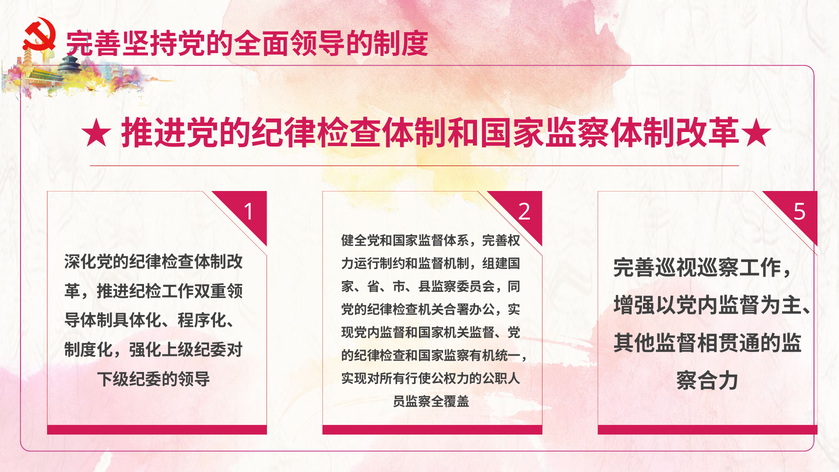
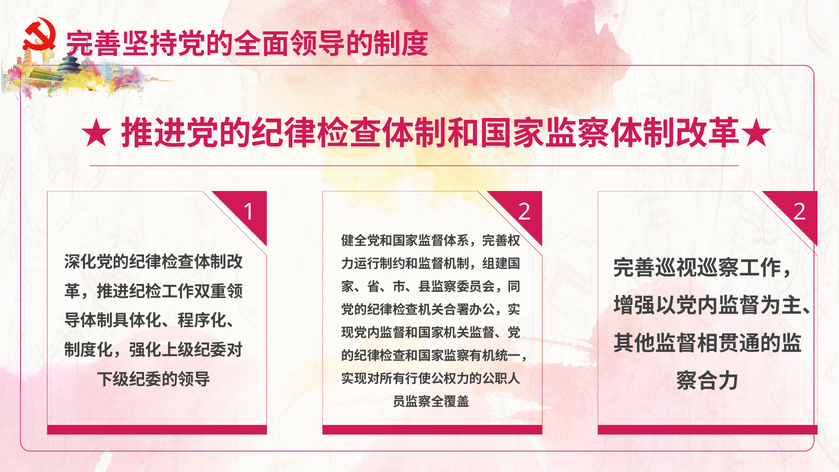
1 5: 5 -> 2 (800, 212)
